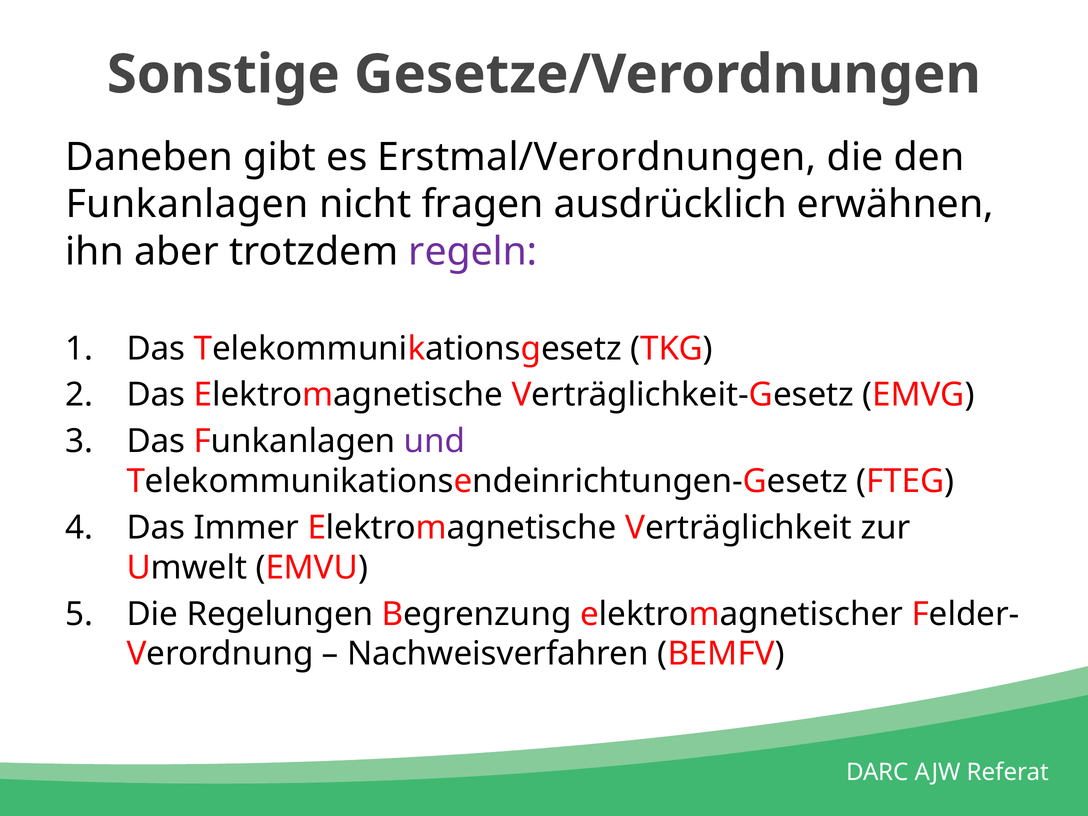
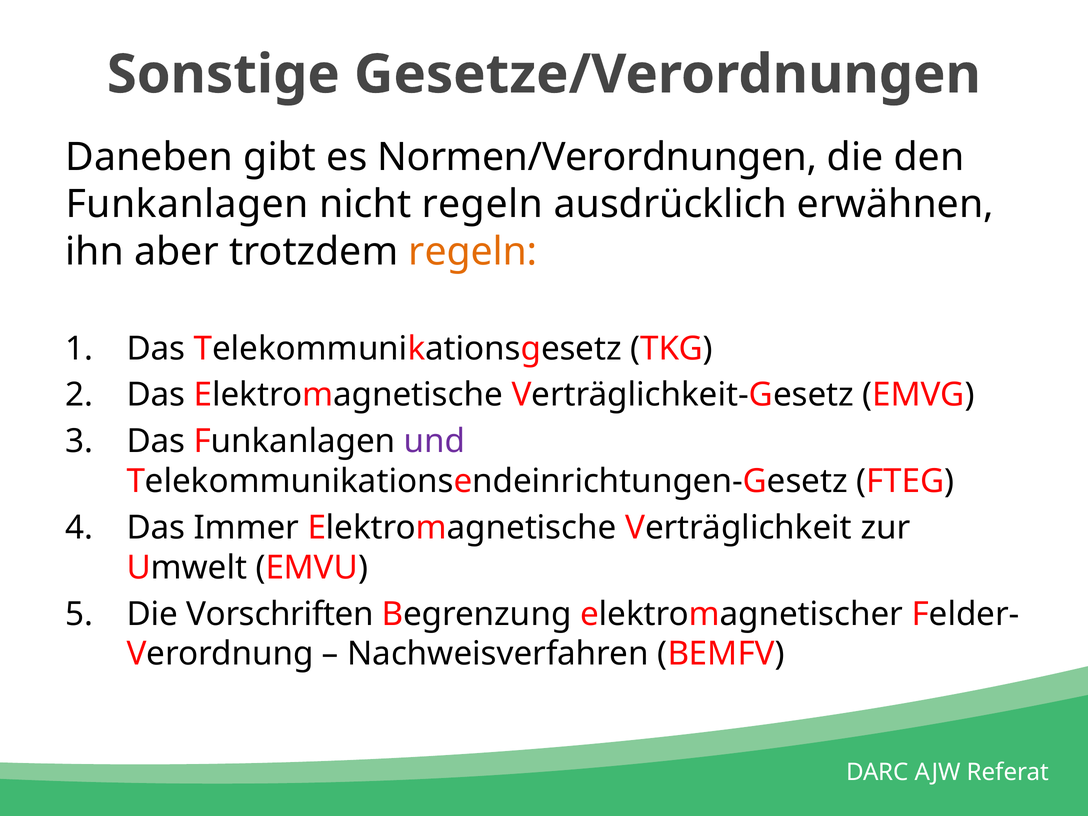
Erstmal/Verordnungen: Erstmal/Verordnungen -> Normen/Verordnungen (597, 157)
nicht fragen: fragen -> regeln (482, 204)
regeln colour: purple -> orange (473, 252)
Regelungen: Regelungen -> Vorschriften (280, 614)
